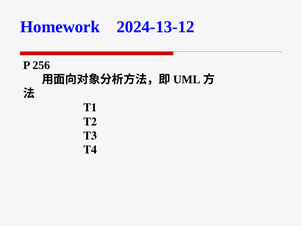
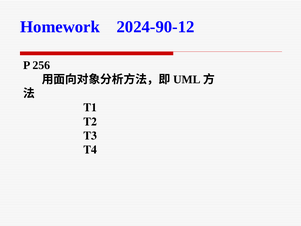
2024-13-12: 2024-13-12 -> 2024-90-12 (156, 27)
